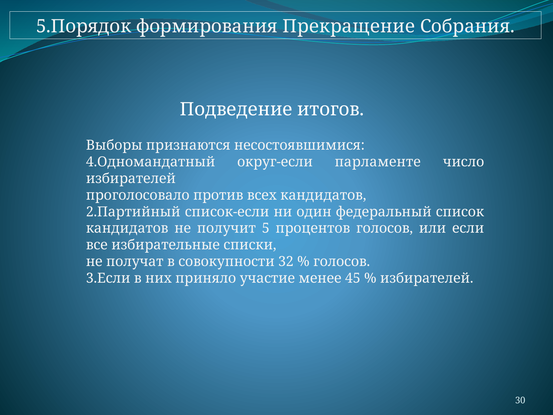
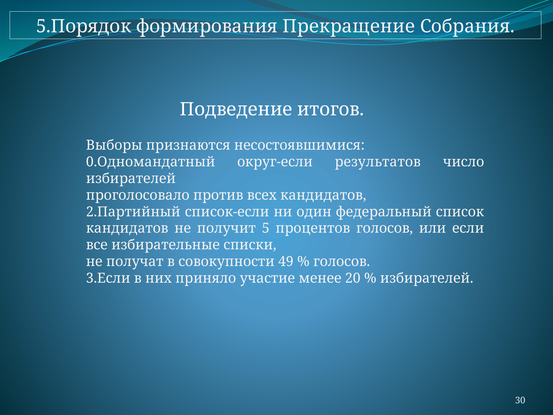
4.Одномандатный: 4.Одномандатный -> 0.Одномандатный (151, 162)
парламенте: парламенте -> результатов (378, 162)
32: 32 -> 49 (286, 261)
45: 45 -> 20 (353, 278)
